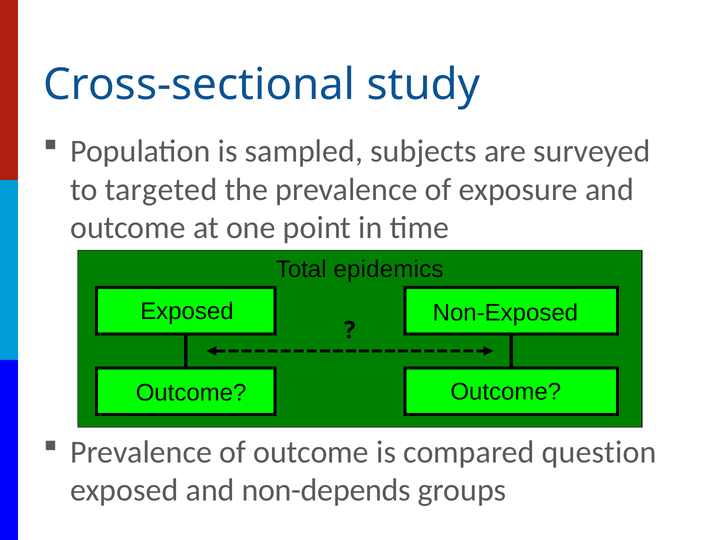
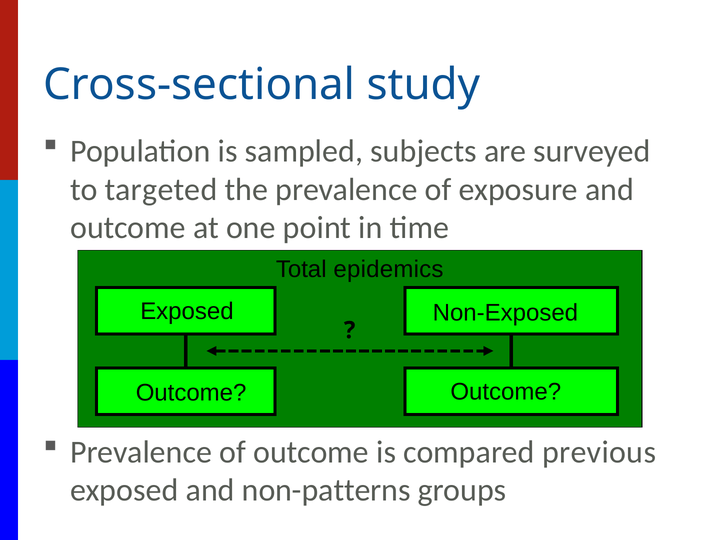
question: question -> previous (599, 452)
non-depends: non-depends -> non-patterns (326, 490)
